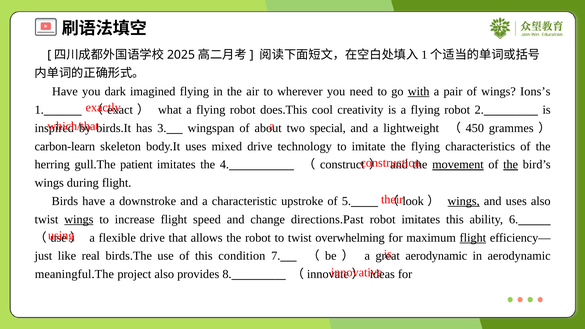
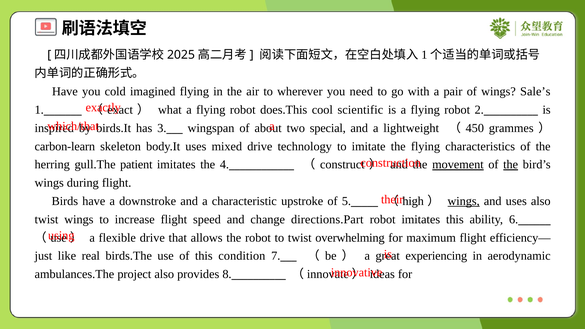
dark: dark -> cold (115, 92)
with underline: present -> none (419, 92)
Ions’s: Ions’s -> Sale’s (535, 92)
creativity: creativity -> scientific (360, 110)
look: look -> high (413, 201)
wings underline: present -> none (79, 219)
directions.Past: directions.Past -> directions.Part (327, 219)
flight underline: present -> none (473, 238)
aerodynamic: aerodynamic -> experiencing (436, 256)
meaningful.The: meaningful.The -> ambulances.The (74, 274)
